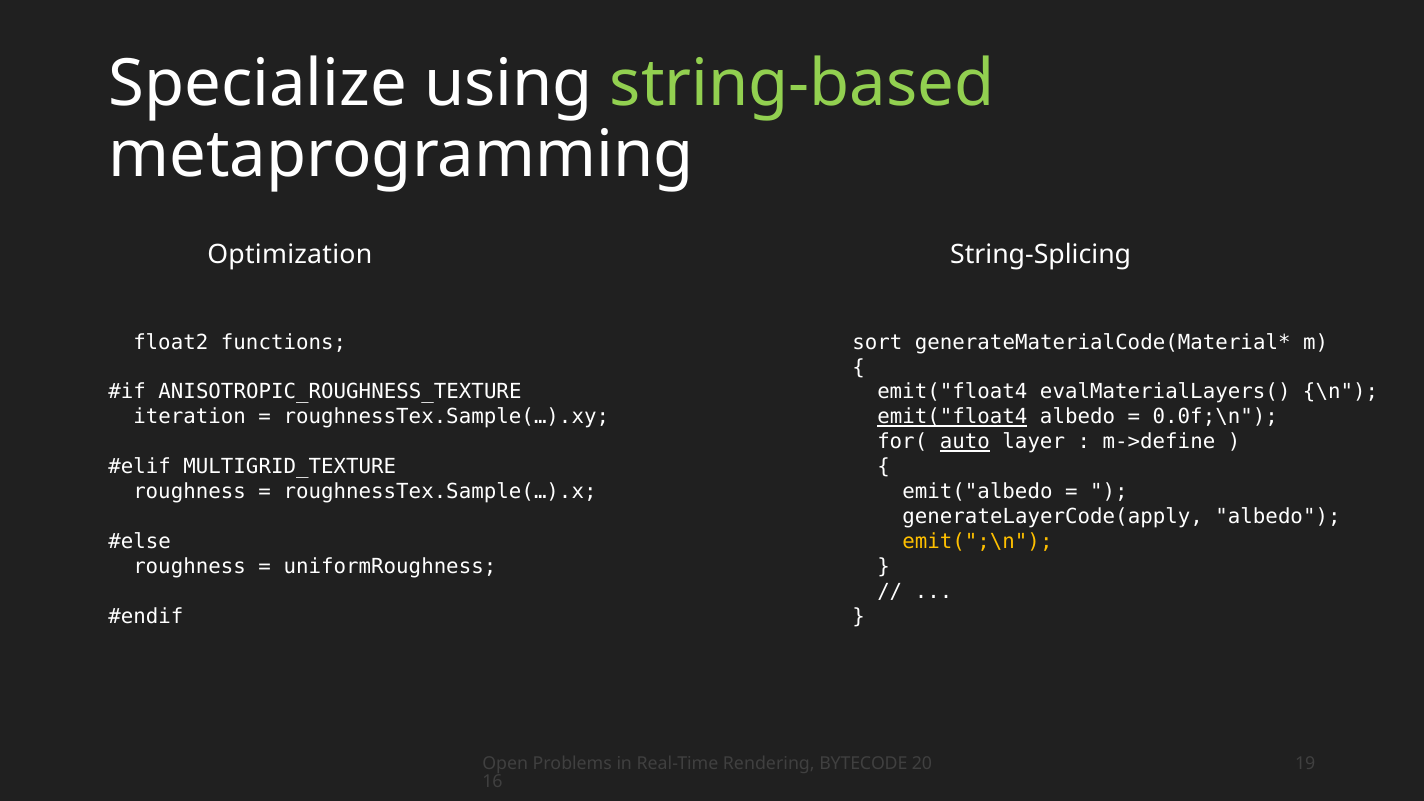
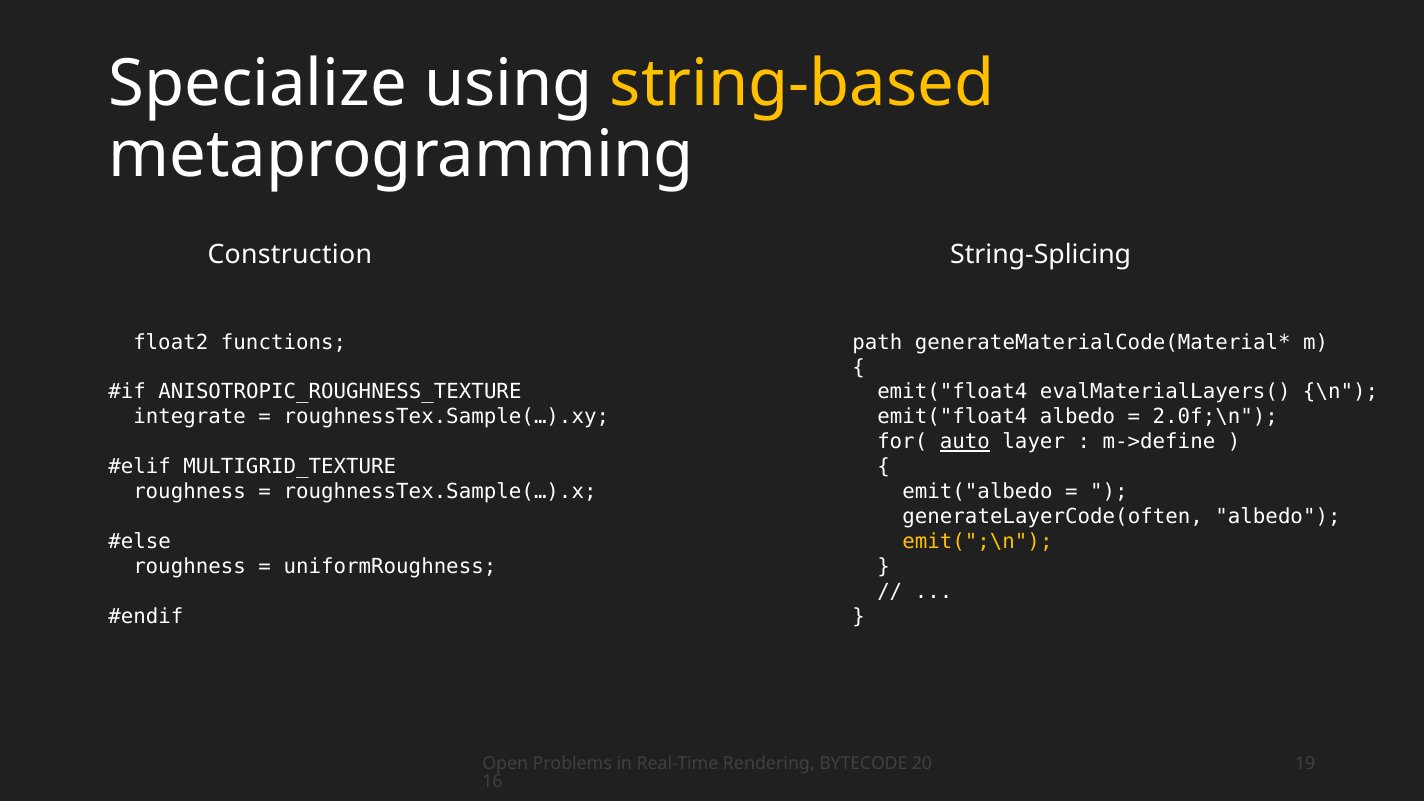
string-based colour: light green -> yellow (802, 84)
Optimization: Optimization -> Construction (290, 255)
sort: sort -> path (877, 342)
iteration: iteration -> integrate (190, 417)
emit("float4 underline: present -> none (952, 417)
0.0f;\n: 0.0f;\n -> 2.0f;\n (1215, 417)
generateLayerCode(apply: generateLayerCode(apply -> generateLayerCode(often (1053, 517)
